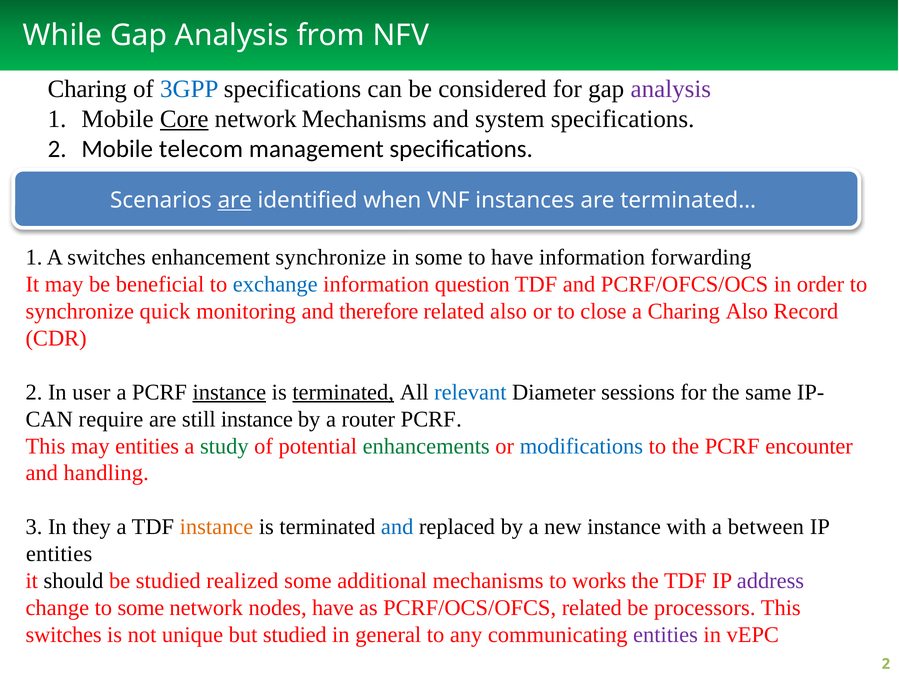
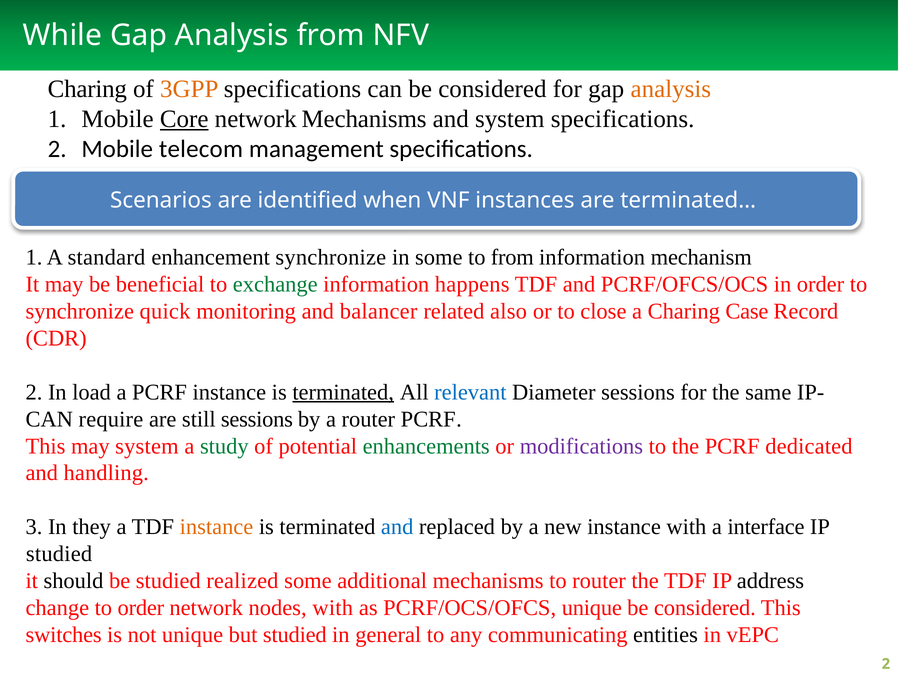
3GPP colour: blue -> orange (189, 89)
analysis colour: purple -> orange (671, 89)
are underline: present -> none (235, 200)
A switches: switches -> standard (106, 257)
to have: have -> from (512, 257)
forwarding: forwarding -> mechanism (701, 257)
exchange colour: blue -> green (275, 284)
question: question -> happens (472, 284)
therefore: therefore -> balancer (379, 311)
Charing Also: Also -> Case (747, 311)
user: user -> load (92, 392)
instance underline: present -> none (229, 392)
still instance: instance -> sessions (257, 419)
may entities: entities -> system (147, 446)
modifications colour: blue -> purple (581, 446)
encounter: encounter -> dedicated (809, 446)
between: between -> interface (766, 527)
entities: entities -> studied (59, 554)
to works: works -> router (599, 581)
address colour: purple -> black (770, 581)
to some: some -> order (141, 608)
nodes have: have -> with (333, 608)
PCRF/OCS/OFCS related: related -> unique (592, 608)
processors: processors -> considered (705, 608)
entities colour: purple -> black (666, 635)
